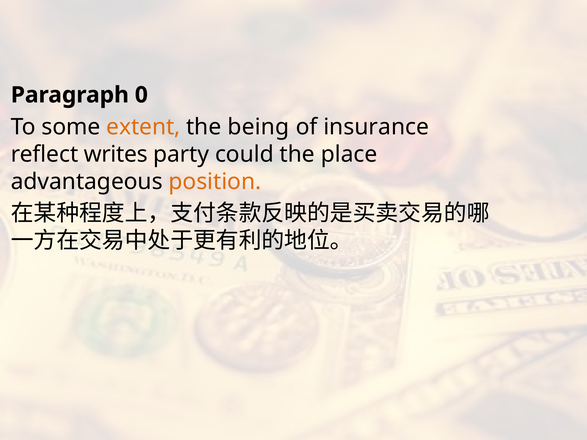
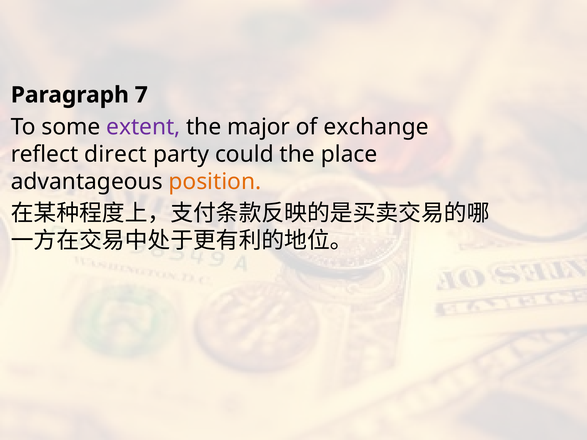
0: 0 -> 7 (141, 95)
extent colour: orange -> purple (143, 127)
being: being -> major (259, 127)
insurance: insurance -> exchange (376, 127)
writes: writes -> direct (116, 154)
